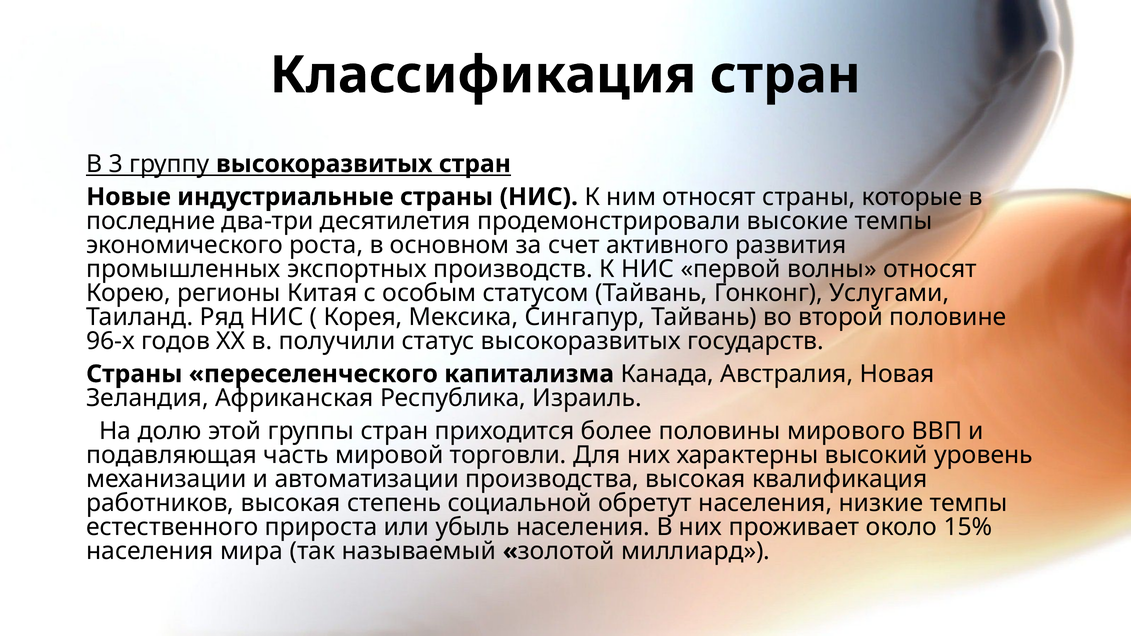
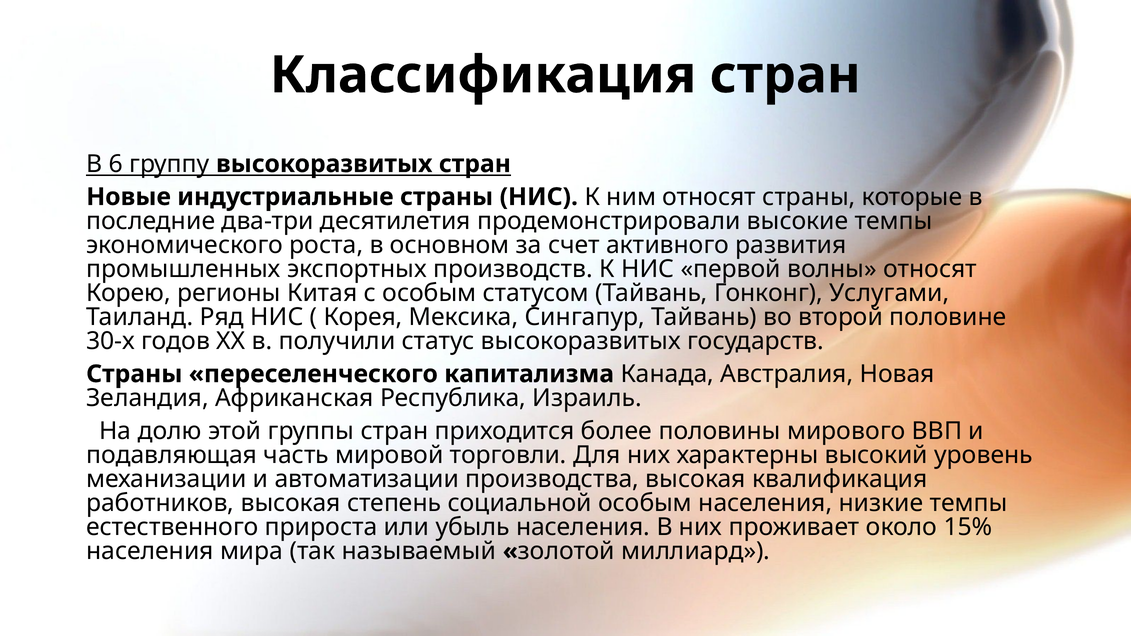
3: 3 -> 6 (116, 164)
96-х: 96-х -> 30-х (111, 341)
социальной обретут: обретут -> особым (645, 503)
